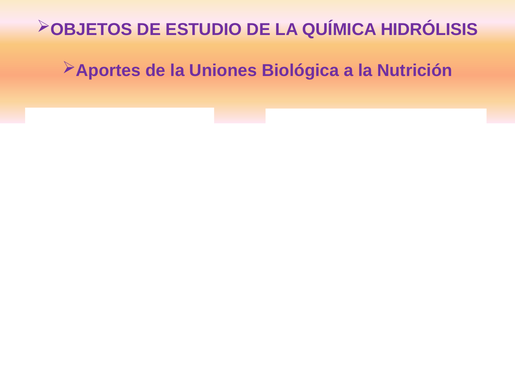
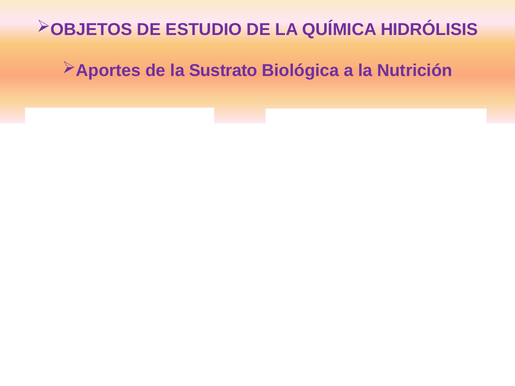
Uniones: Uniones -> Sustrato (223, 71)
